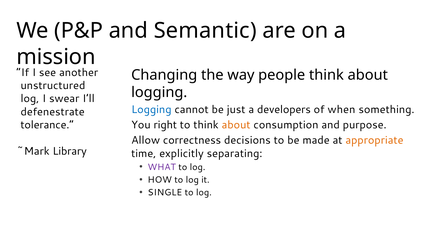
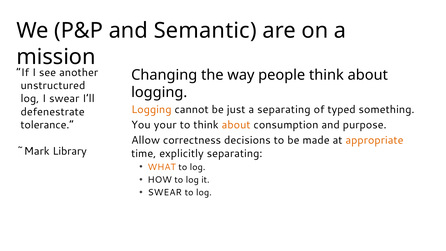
Logging colour: blue -> orange (151, 110)
a developers: developers -> separating (284, 110)
when: when -> typed (342, 110)
right: right -> your (165, 125)
WHAT colour: purple -> orange (162, 167)
SINGLE: SINGLE -> SWEAR (165, 193)
